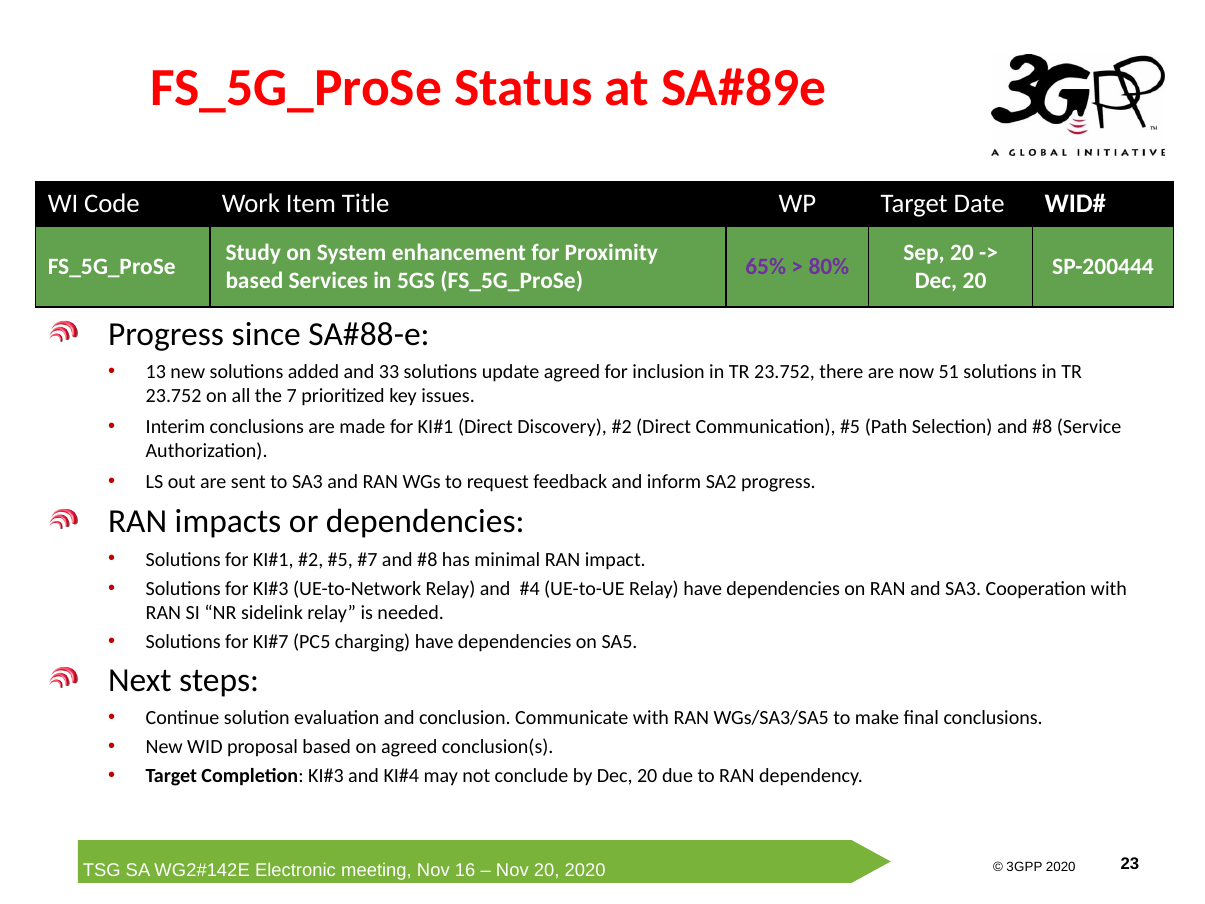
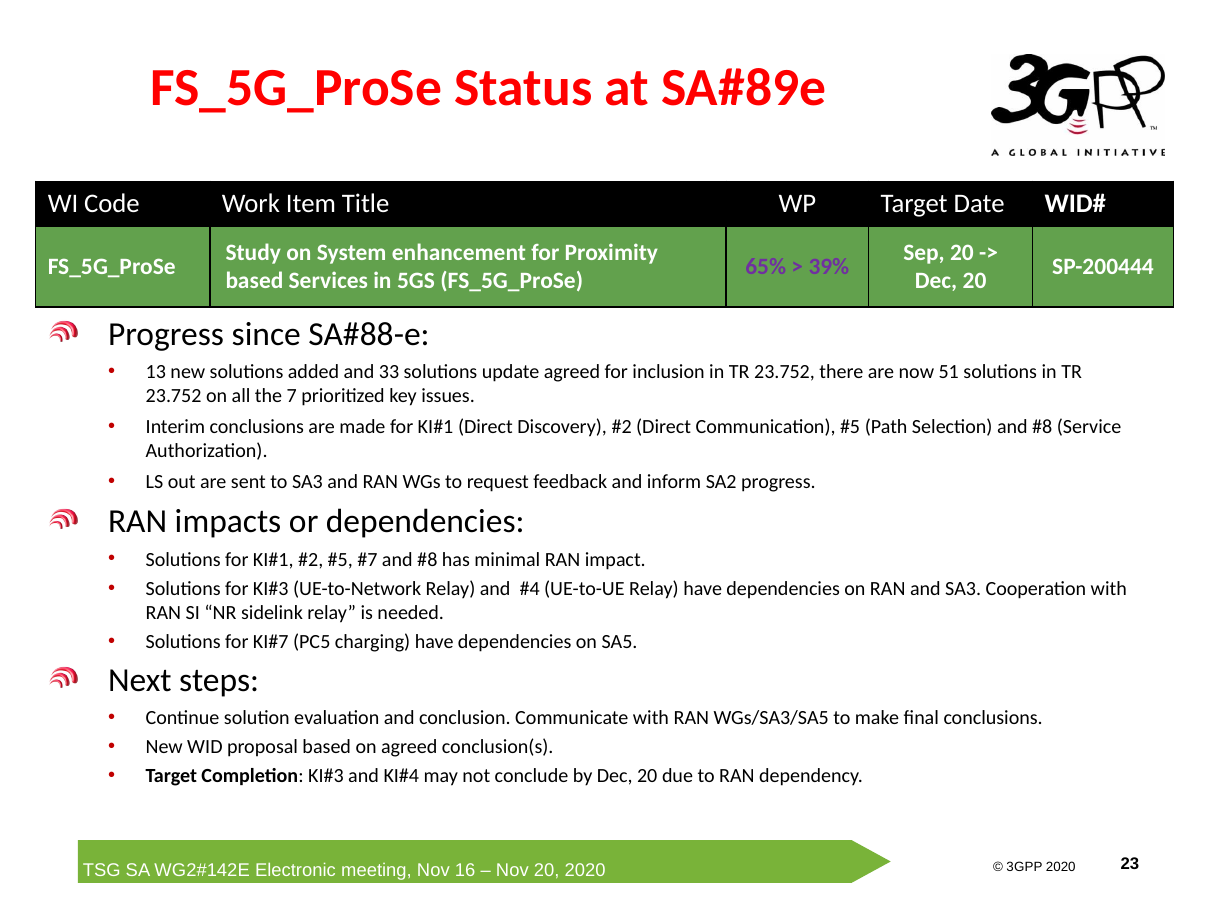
80%: 80% -> 39% (829, 267)
